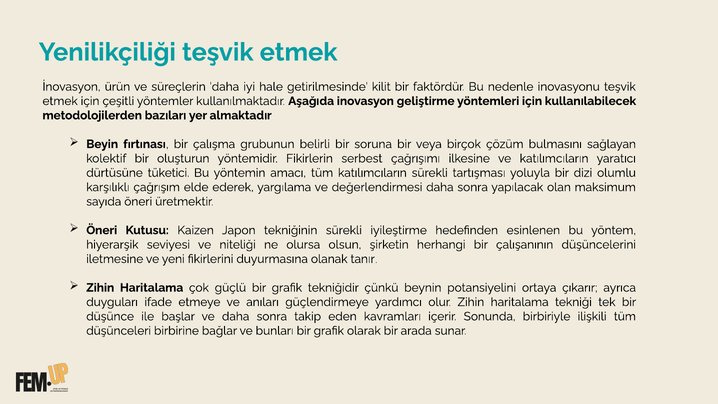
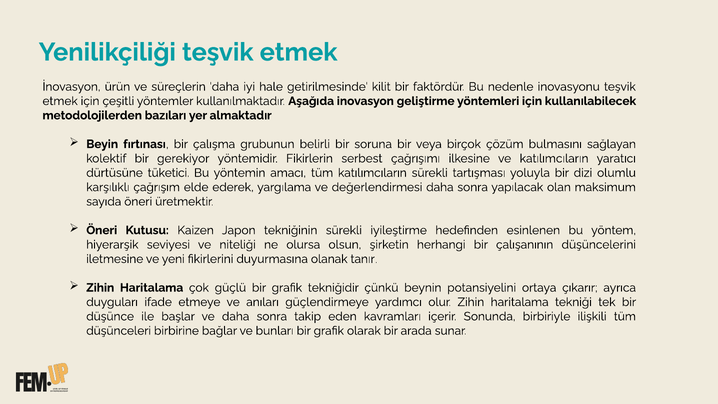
oluşturun: oluşturun -> gerekiyor (183, 158)
